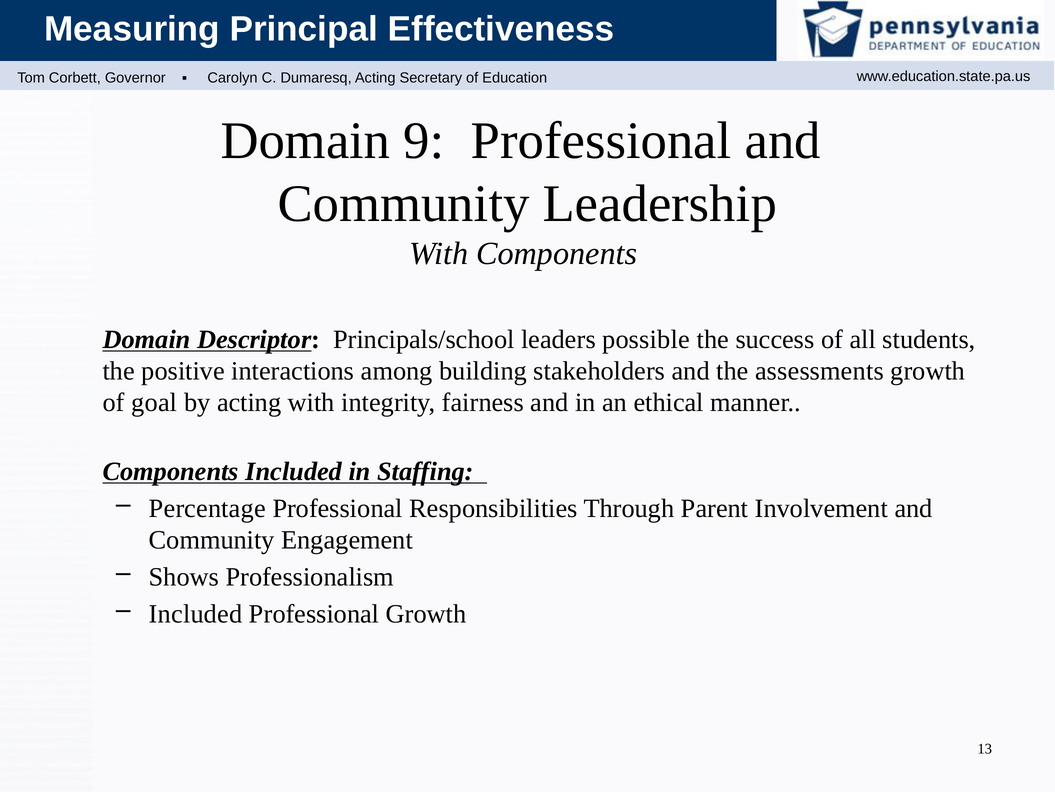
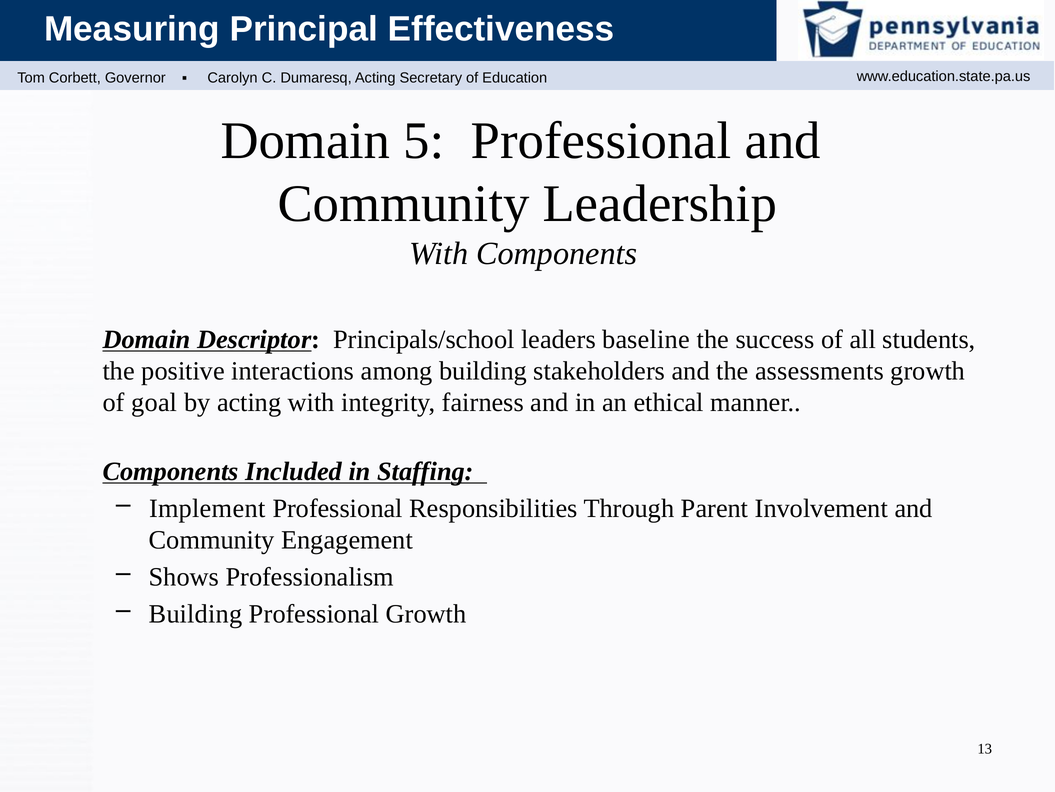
9: 9 -> 5 (424, 141)
possible: possible -> baseline (646, 339)
Percentage: Percentage -> Implement (207, 508)
Included: Included -> Building (196, 613)
